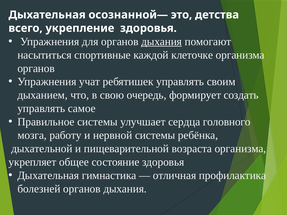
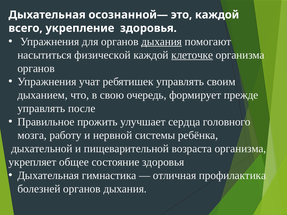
это детства: детства -> каждой (217, 15)
спортивные: спортивные -> физической (103, 55)
клеточке underline: none -> present (192, 55)
создать: создать -> прежде (241, 95)
самое: самое -> после (82, 109)
Правильное системы: системы -> прожить (97, 122)
